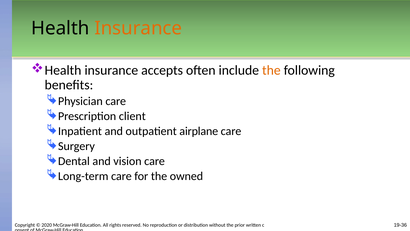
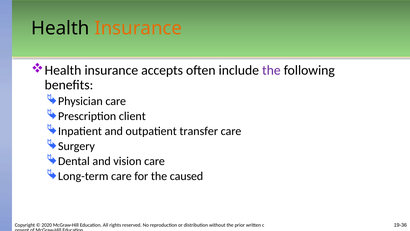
the colour: orange -> purple (271, 70)
airplane: airplane -> transfer (199, 131)
owned: owned -> caused (186, 176)
